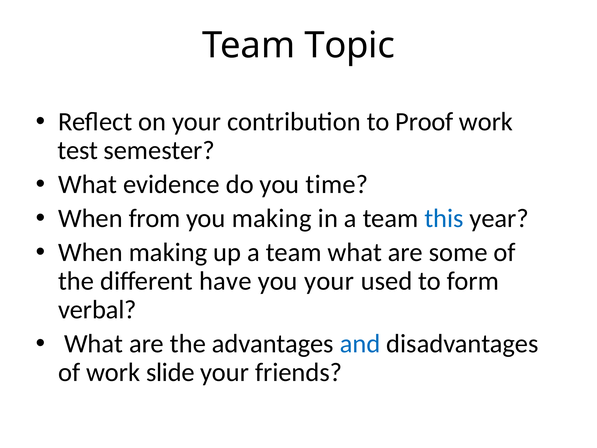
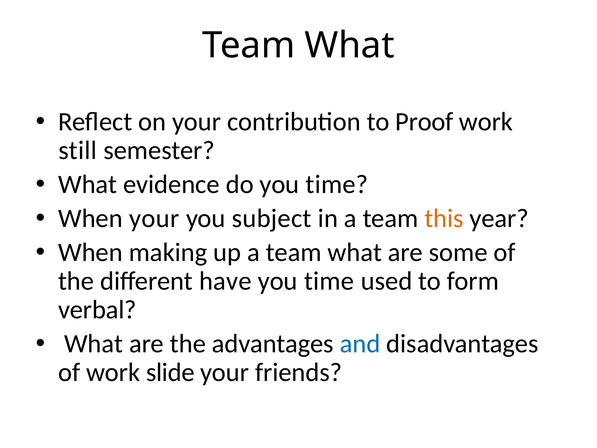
Topic: Topic -> What (350, 45)
test: test -> still (78, 150)
When from: from -> your (154, 218)
you making: making -> subject (272, 218)
this colour: blue -> orange (444, 218)
your: your -> time (329, 281)
